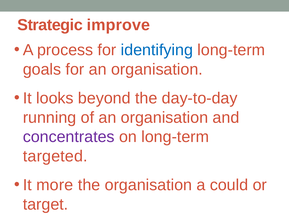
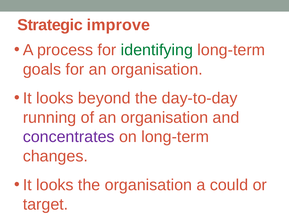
identifying colour: blue -> green (157, 50)
targeted: targeted -> changes (55, 156)
more: more -> looks (55, 185)
